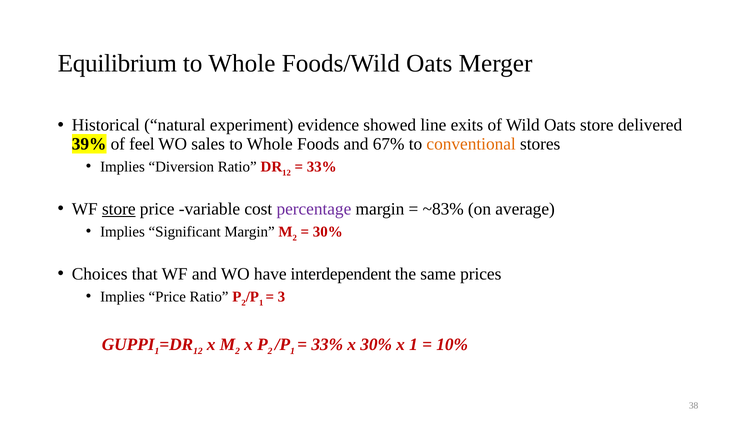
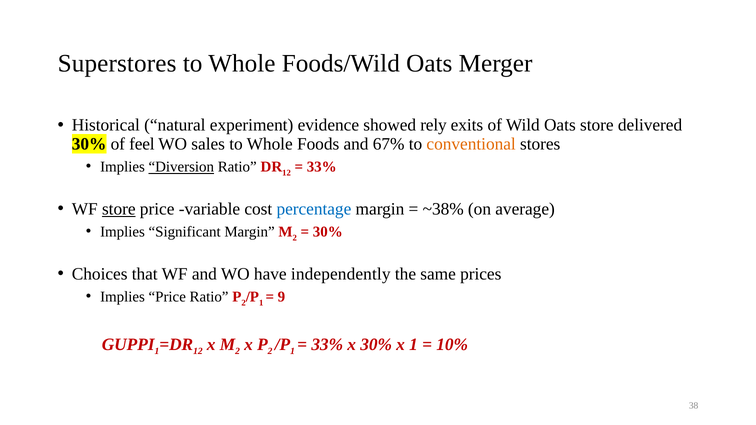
Equilibrium: Equilibrium -> Superstores (117, 64)
line: line -> rely (433, 125)
39%: 39% -> 30% (89, 144)
Diversion underline: none -> present (181, 167)
percentage colour: purple -> blue (314, 209)
~83%: ~83% -> ~38% (443, 209)
interdependent: interdependent -> independently (341, 274)
3: 3 -> 9 (281, 297)
